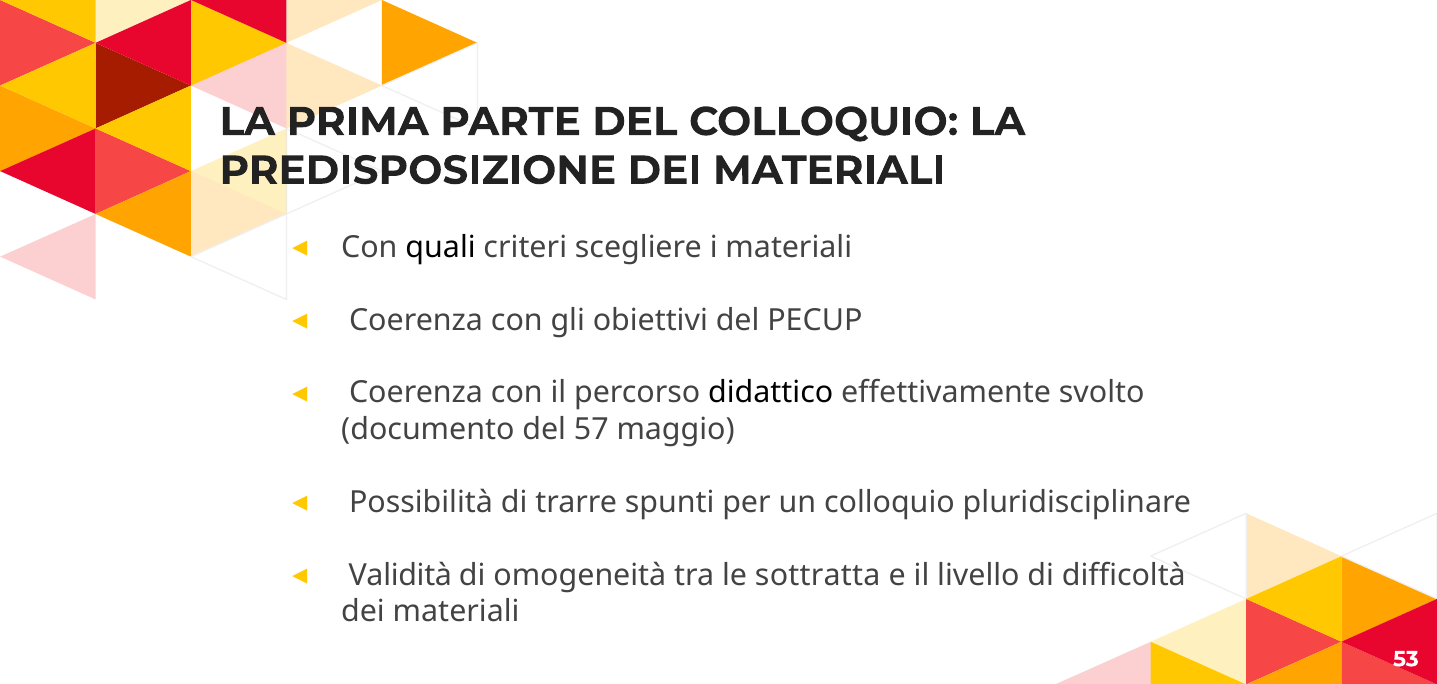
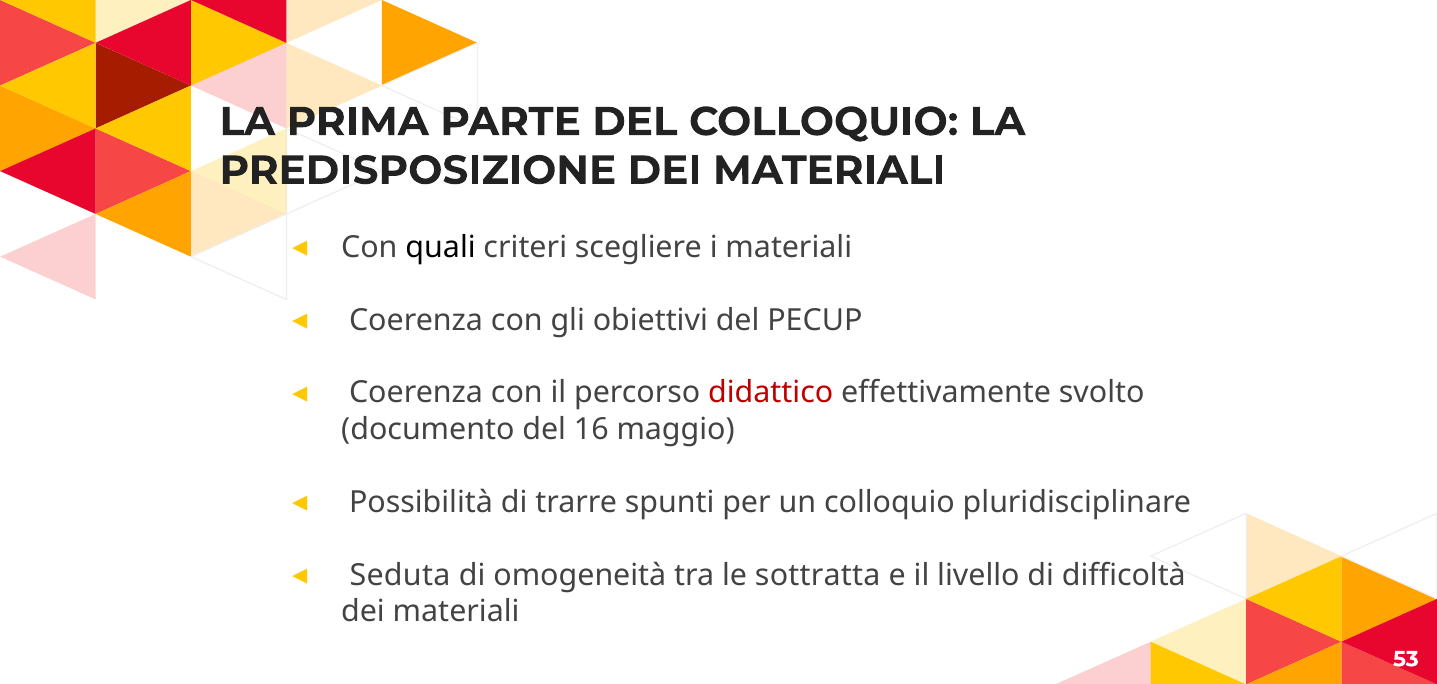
didattico colour: black -> red (771, 393)
57: 57 -> 16 (591, 430)
Validità: Validità -> Seduta (400, 576)
